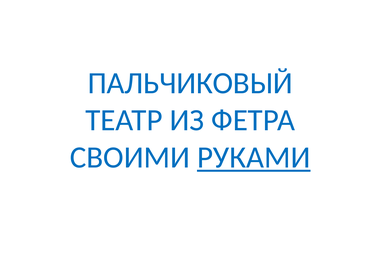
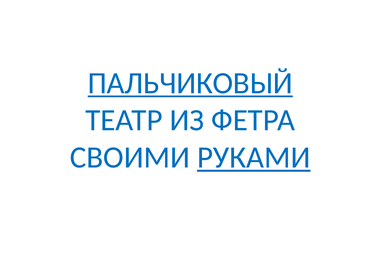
ПАЛЬЧИКОВЫЙ underline: none -> present (190, 83)
